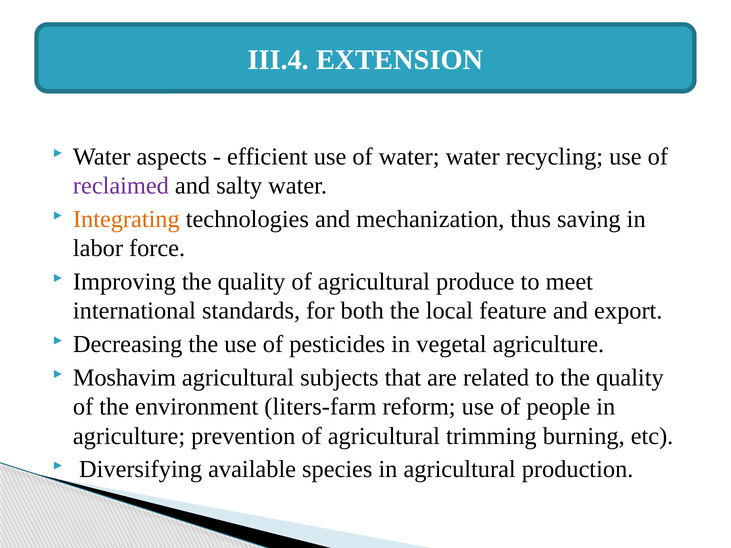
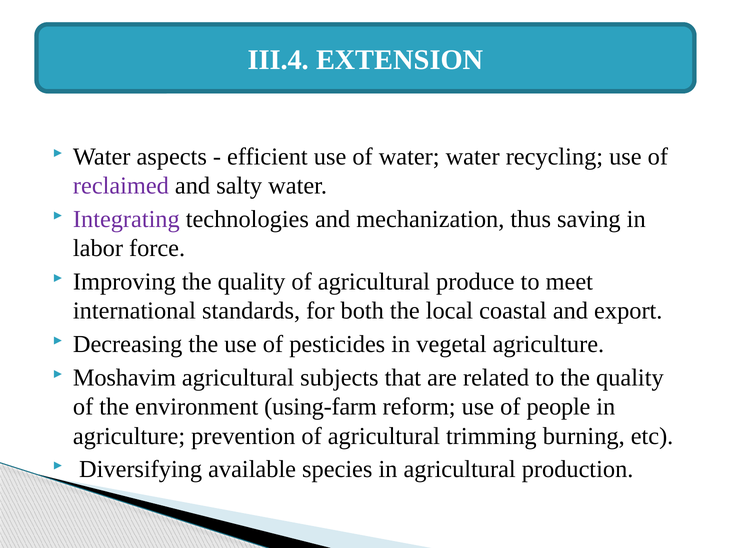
Integrating colour: orange -> purple (126, 219)
feature: feature -> coastal (513, 311)
liters-farm: liters-farm -> using-farm (321, 407)
